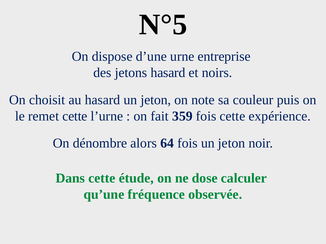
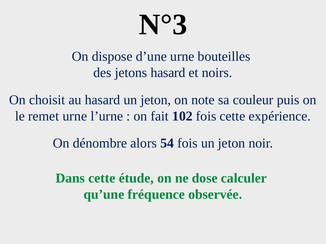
N°5: N°5 -> N°3 (163, 25)
entreprise: entreprise -> bouteilles (224, 57)
remet cette: cette -> urne (75, 116)
359: 359 -> 102 (182, 116)
64: 64 -> 54 (167, 144)
